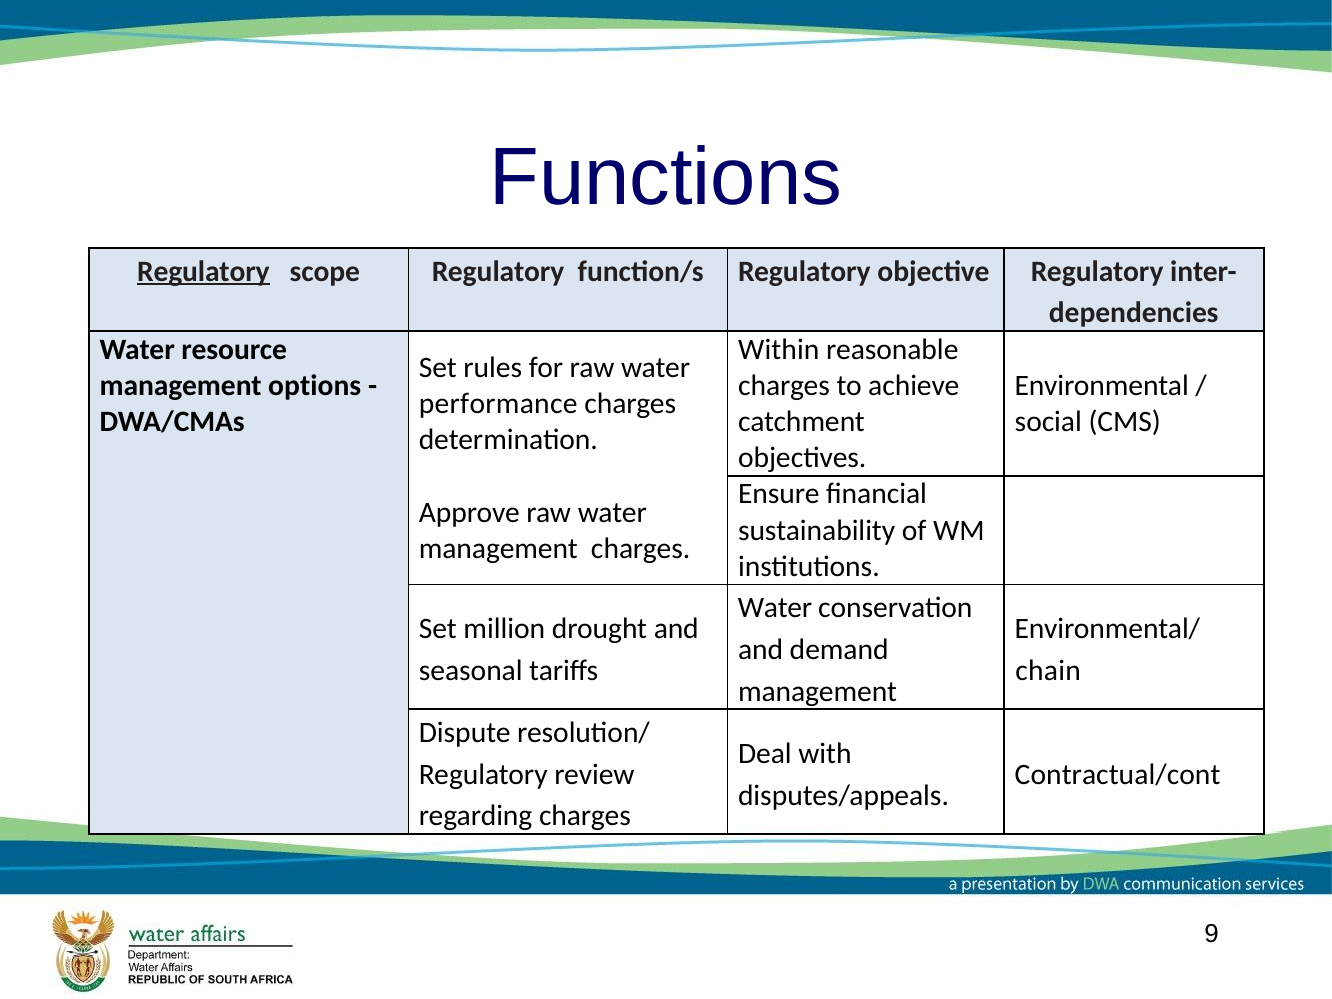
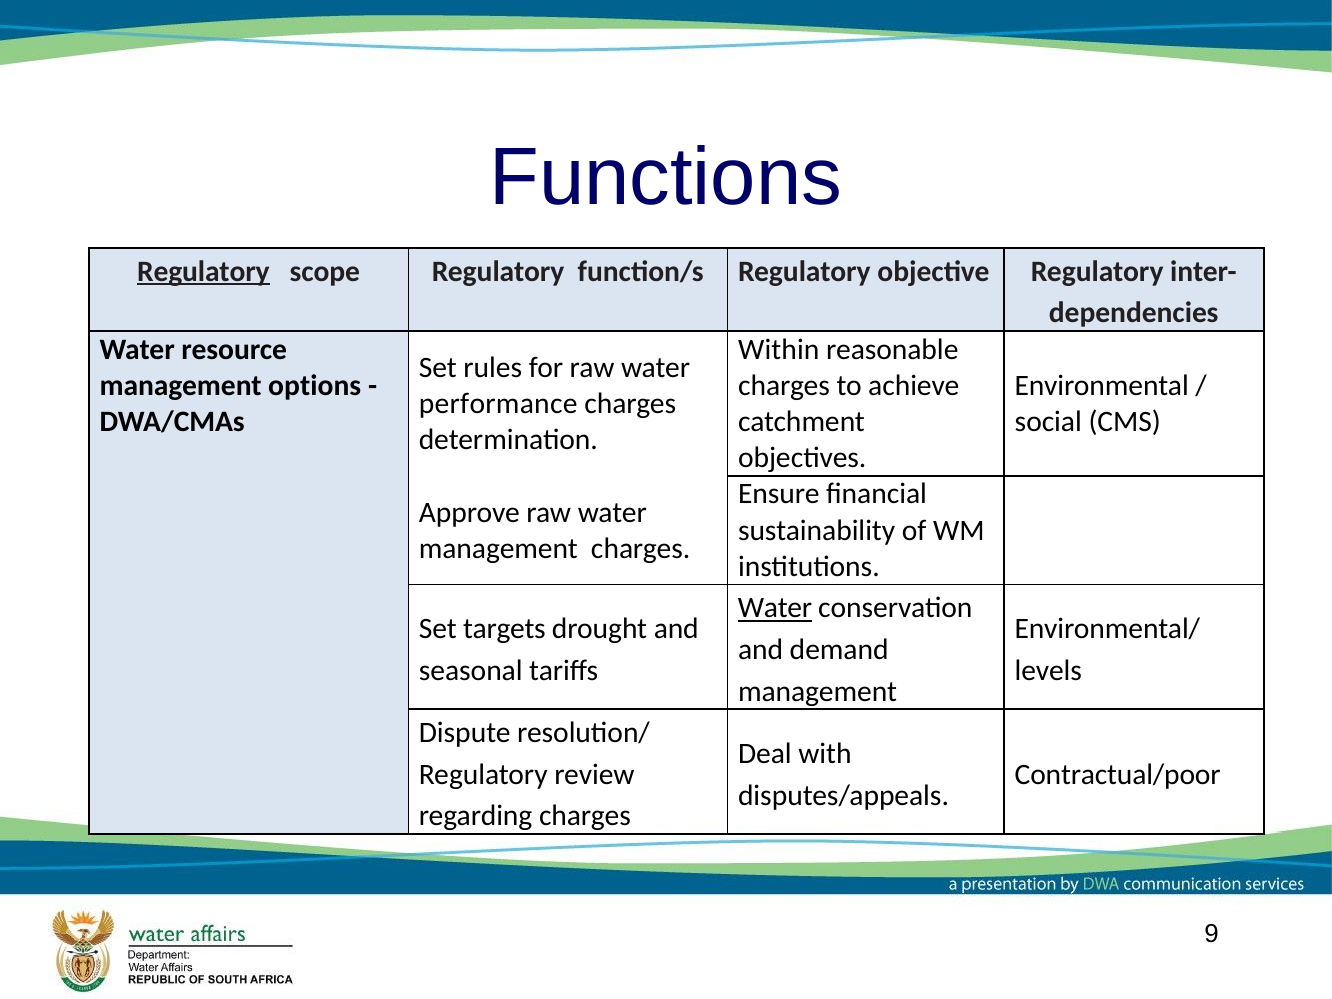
Water underline: none -> present (775, 608)
million: million -> targets (504, 629)
chain: chain -> levels (1048, 671)
Contractual/cont: Contractual/cont -> Contractual/poor (1118, 775)
